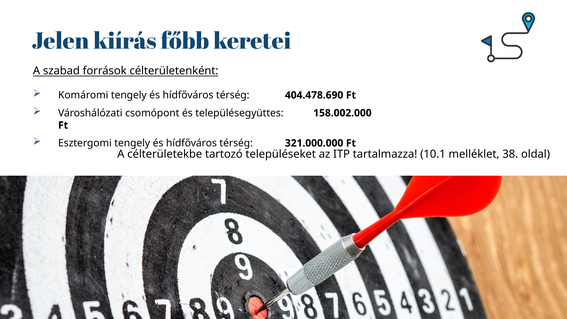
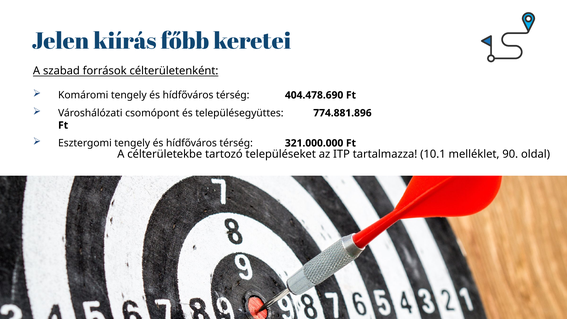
158.002.000: 158.002.000 -> 774.881.896 (342, 113)
38: 38 -> 90 (510, 154)
